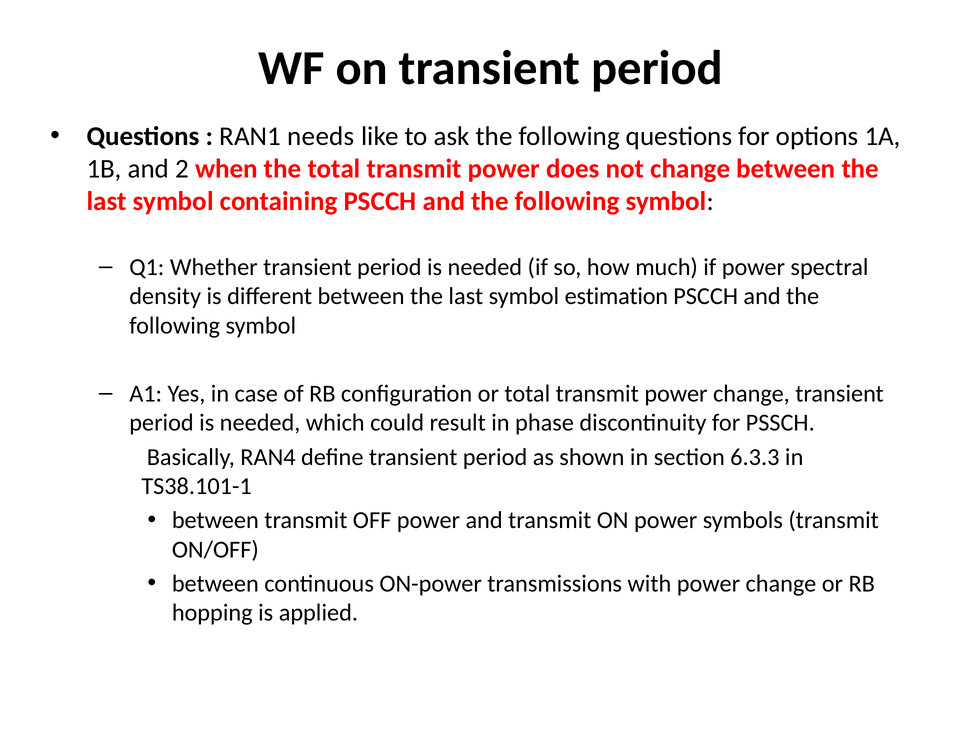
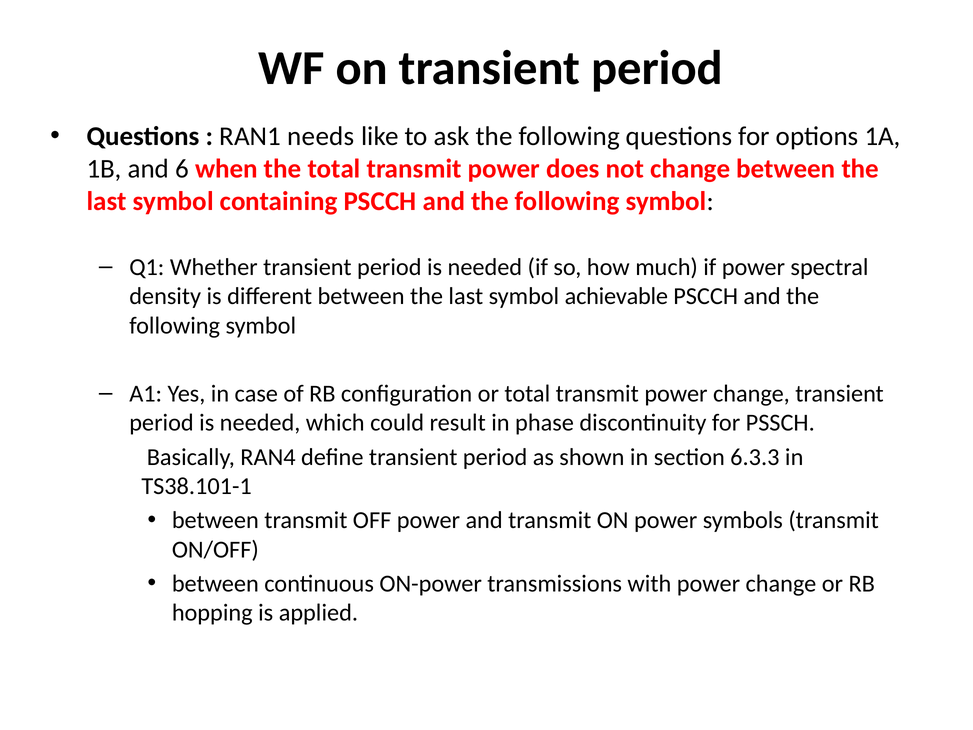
2: 2 -> 6 (182, 169)
estimation: estimation -> achievable (616, 296)
